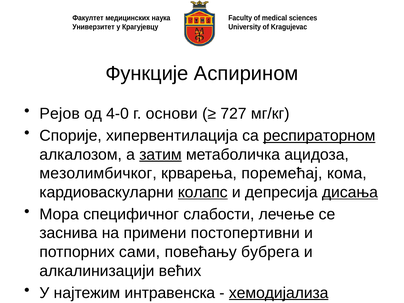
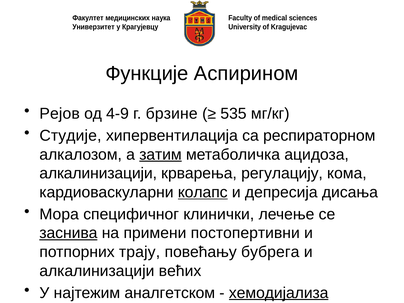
4-0: 4-0 -> 4-9 (117, 114)
основи: основи -> брзине (172, 114)
727: 727 -> 535 (233, 114)
Спорије: Спорије -> Студије (70, 136)
респираторном underline: present -> none (319, 136)
мезолимбичког: мезолимбичког -> алкалинизацији (98, 173)
поремећај: поремећај -> регулацију (282, 173)
дисања underline: present -> none (350, 192)
слабости: слабости -> клинички (219, 214)
заснива underline: none -> present (68, 233)
сами: сами -> трају (140, 252)
интравенска: интравенска -> аналгетском (170, 293)
